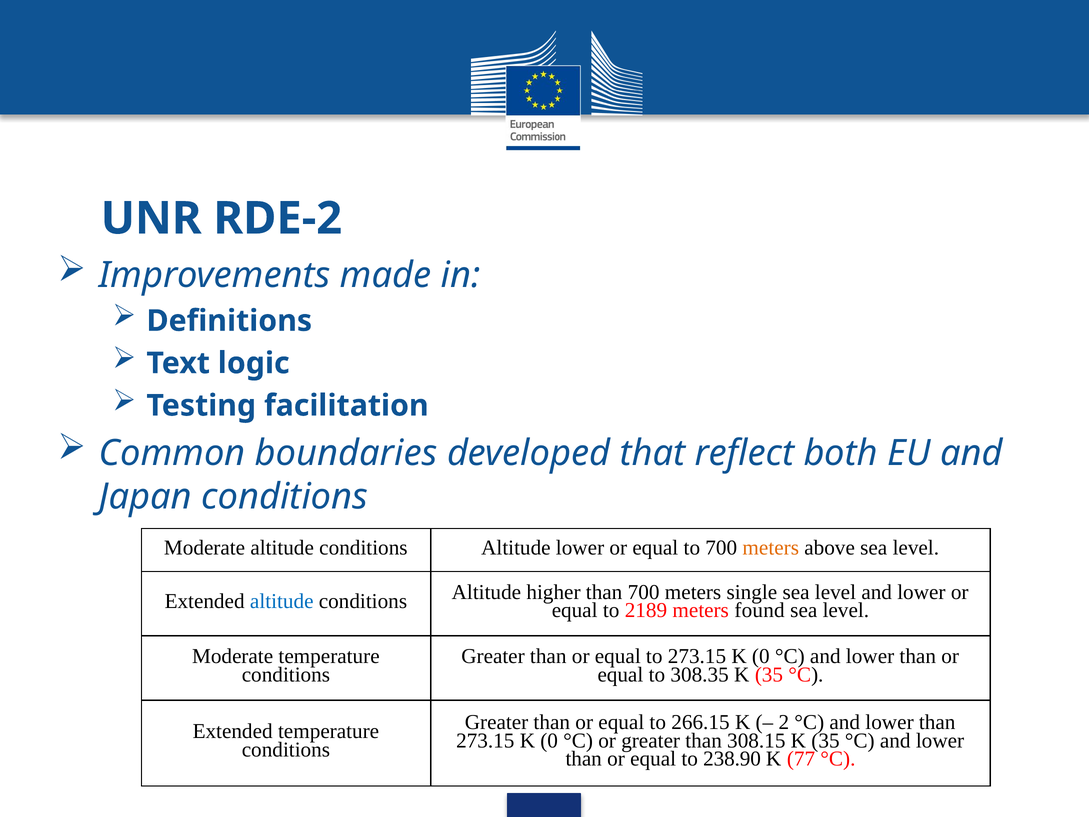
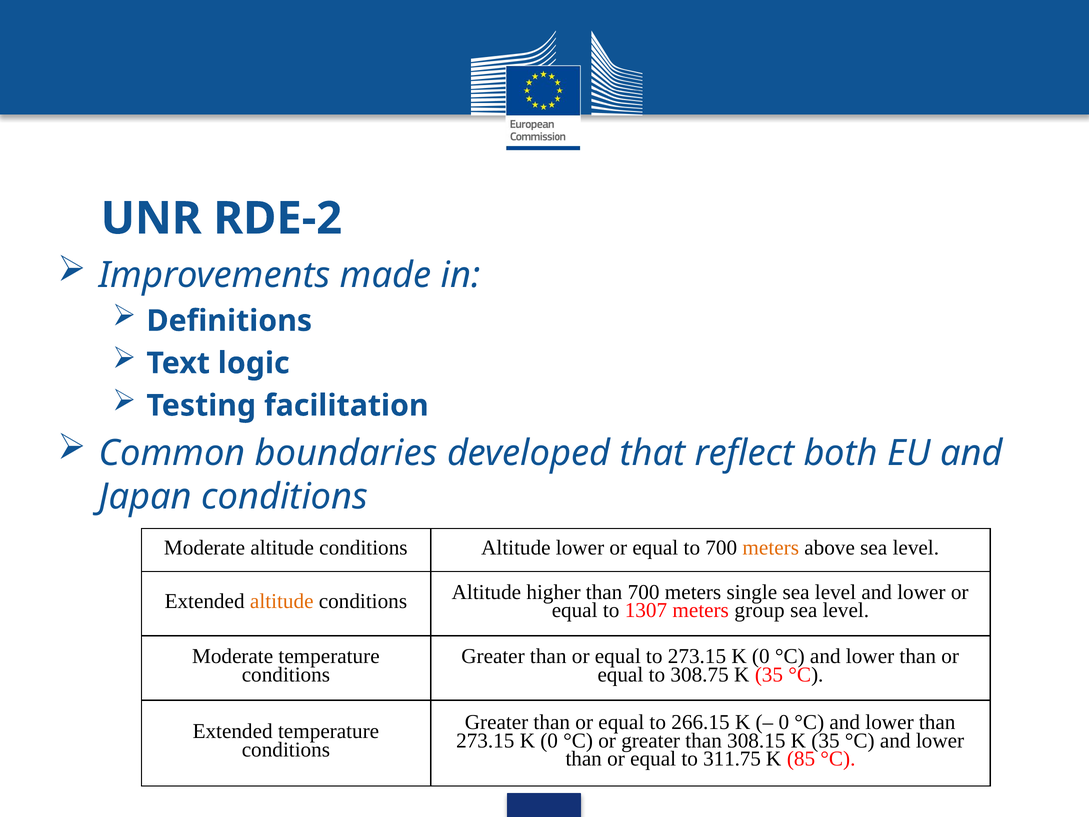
altitude colour: blue -> orange (282, 601)
2189: 2189 -> 1307 (646, 610)
found: found -> group (760, 610)
308.35: 308.35 -> 308.75 (700, 674)
2: 2 -> 0 (784, 722)
238.90: 238.90 -> 311.75 (732, 758)
77: 77 -> 85 (801, 758)
